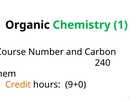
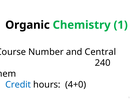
Carbon: Carbon -> Central (100, 52)
Credit colour: orange -> blue (18, 85)
9+0: 9+0 -> 4+0 (76, 85)
